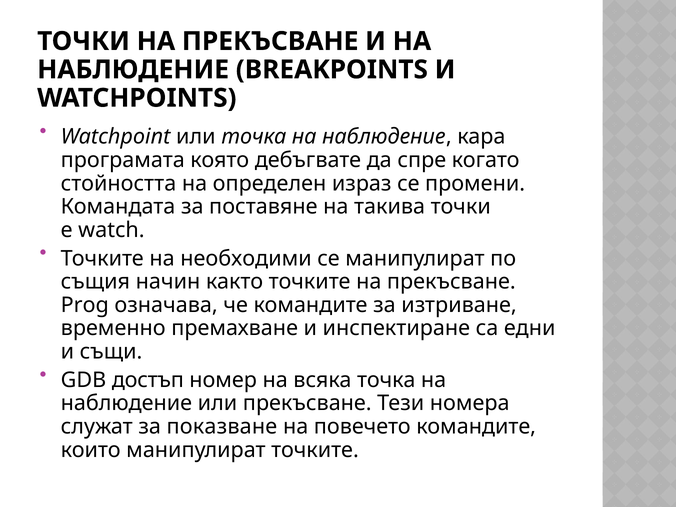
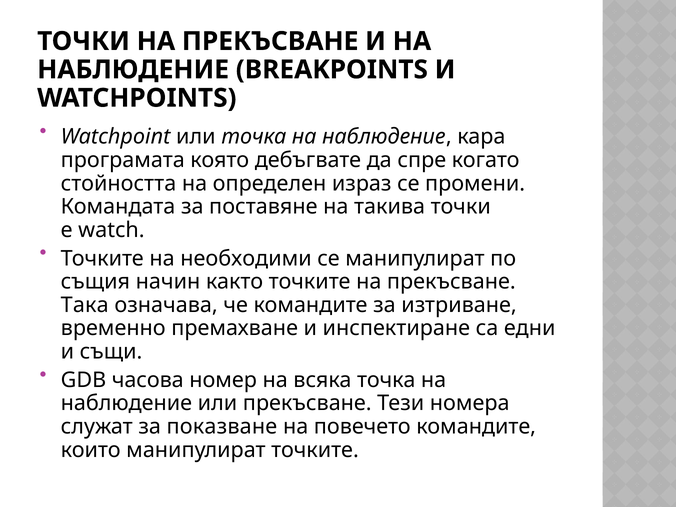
Prog: Prog -> Така (85, 305)
достъп: достъп -> часова (148, 380)
